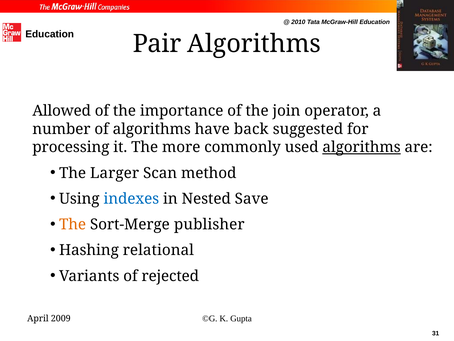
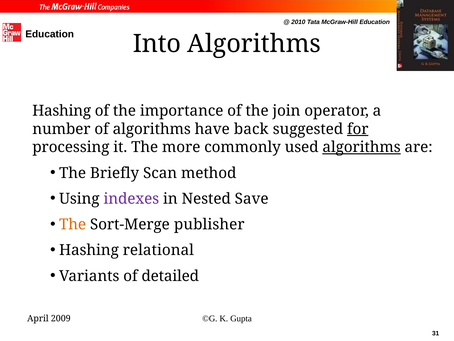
Pair: Pair -> Into (157, 44)
Allowed: Allowed -> Hashing (62, 111)
for underline: none -> present (358, 129)
Larger: Larger -> Briefly (115, 173)
indexes colour: blue -> purple (131, 198)
rejected: rejected -> detailed (170, 276)
